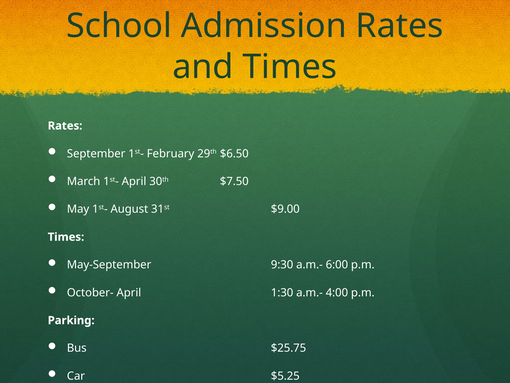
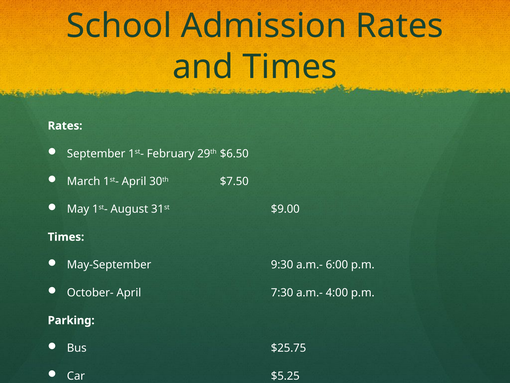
1:30: 1:30 -> 7:30 (282, 292)
